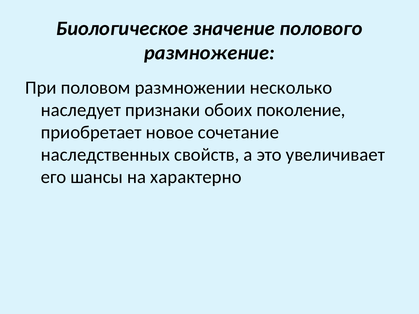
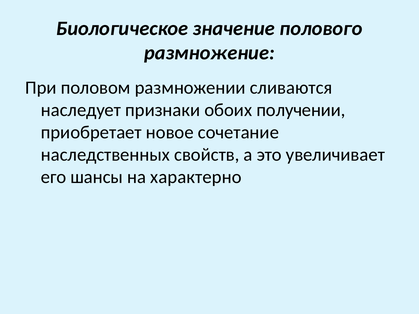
несколько: несколько -> сливаются (291, 88)
поколение: поколение -> получении (301, 110)
